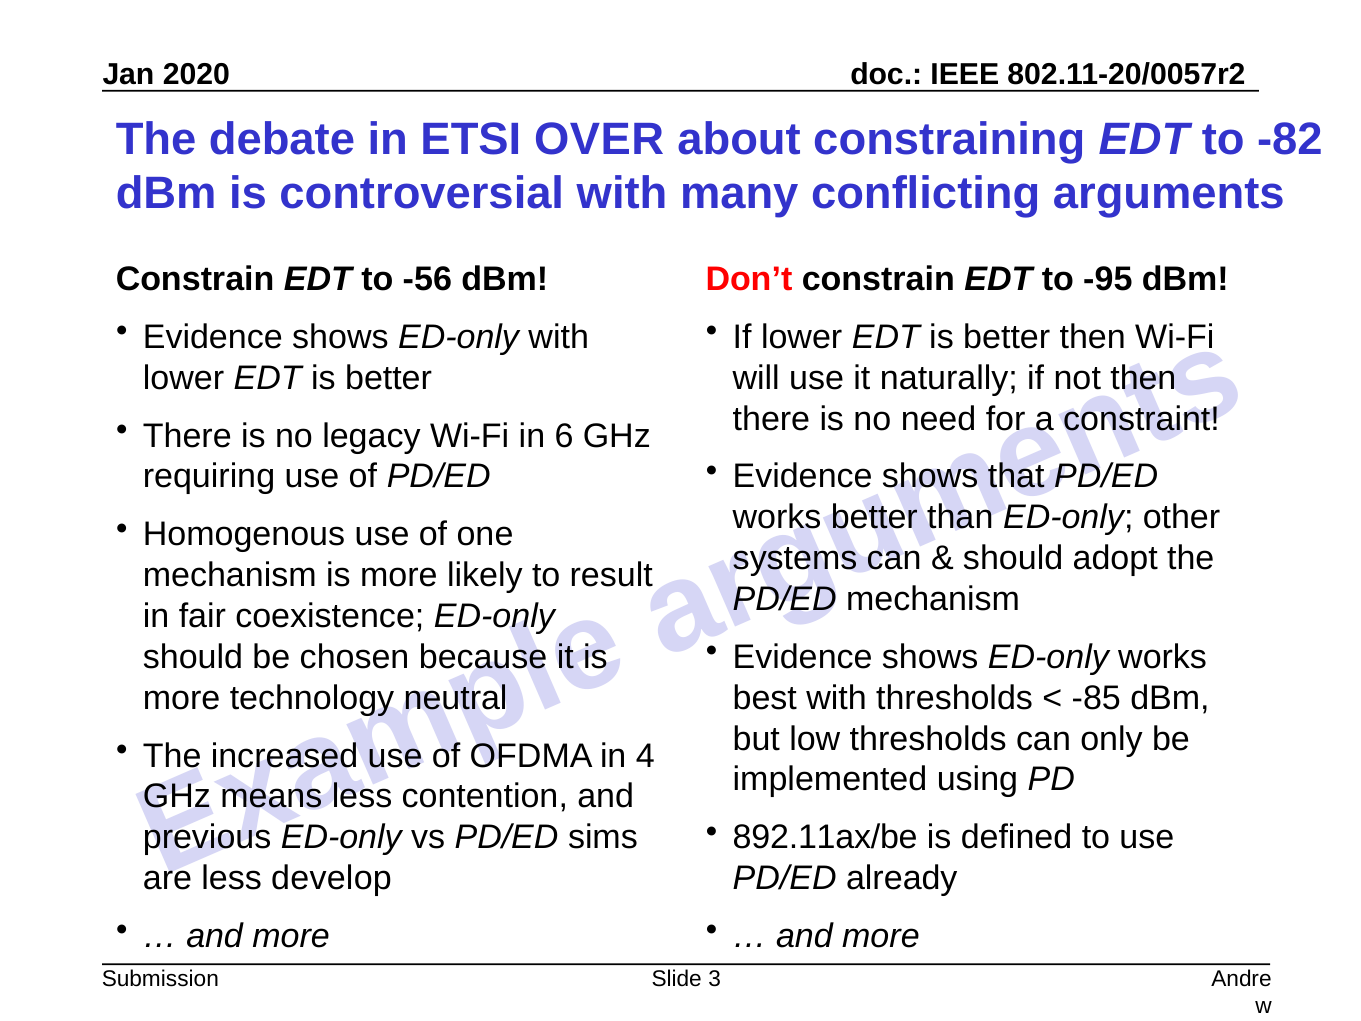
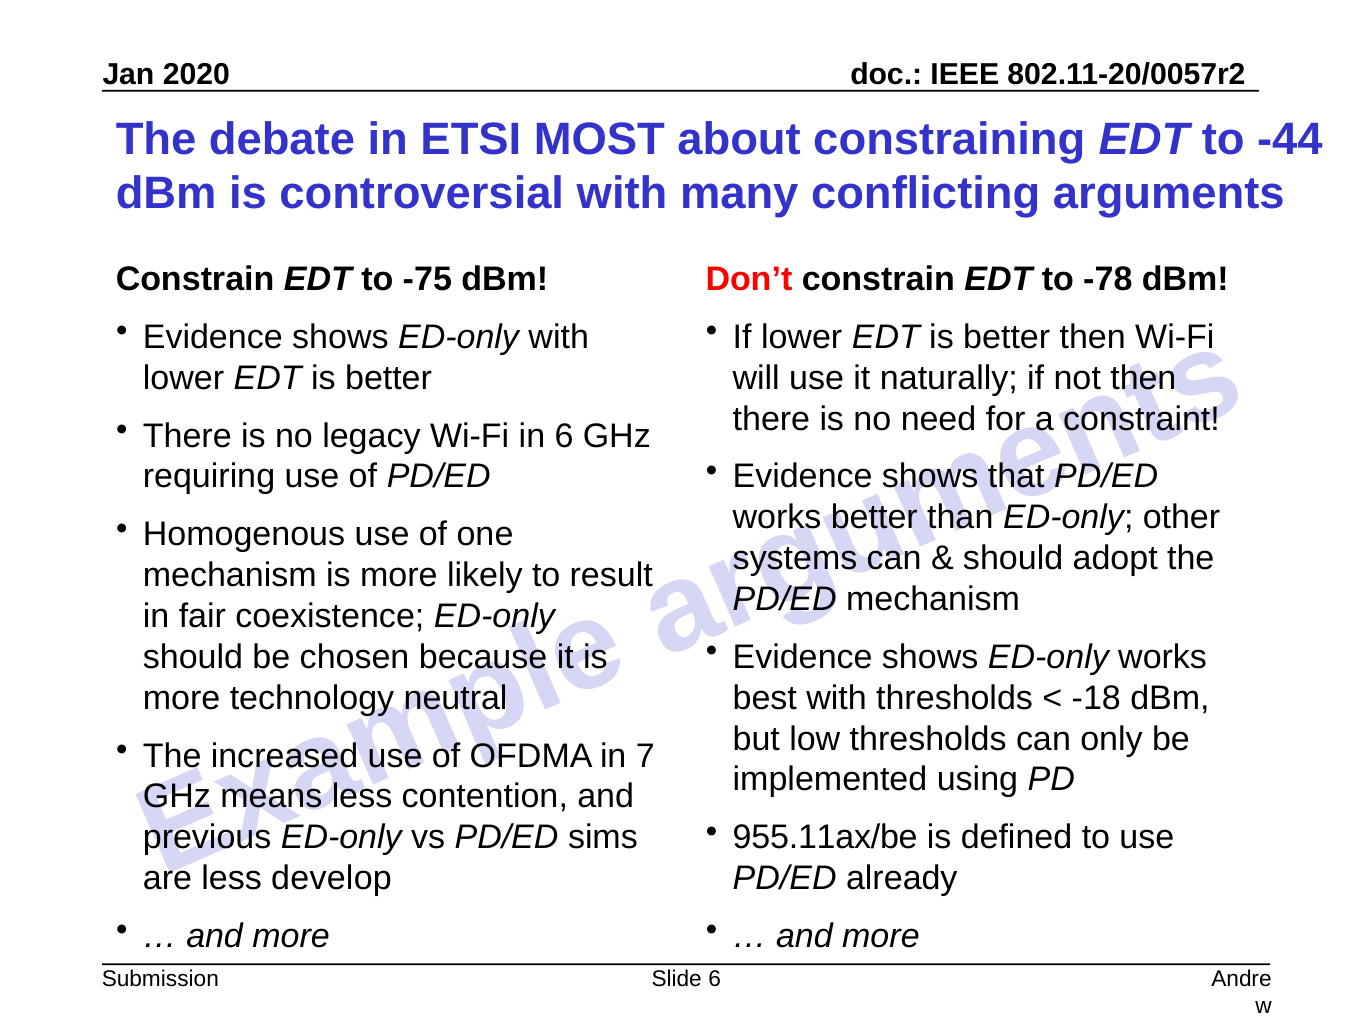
OVER: OVER -> MOST (599, 139)
-82: -82 -> -44 (1290, 139)
-56: -56 -> -75 (427, 279)
-95: -95 -> -78 (1108, 279)
-85: -85 -> -18 (1096, 698)
4: 4 -> 7 (645, 756)
892.11ax/be: 892.11ax/be -> 955.11ax/be (825, 837)
Slide 3: 3 -> 6 (715, 979)
